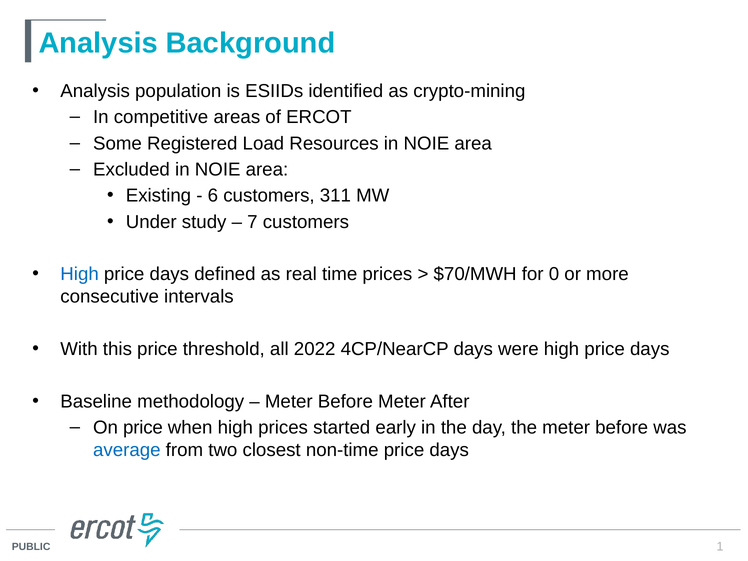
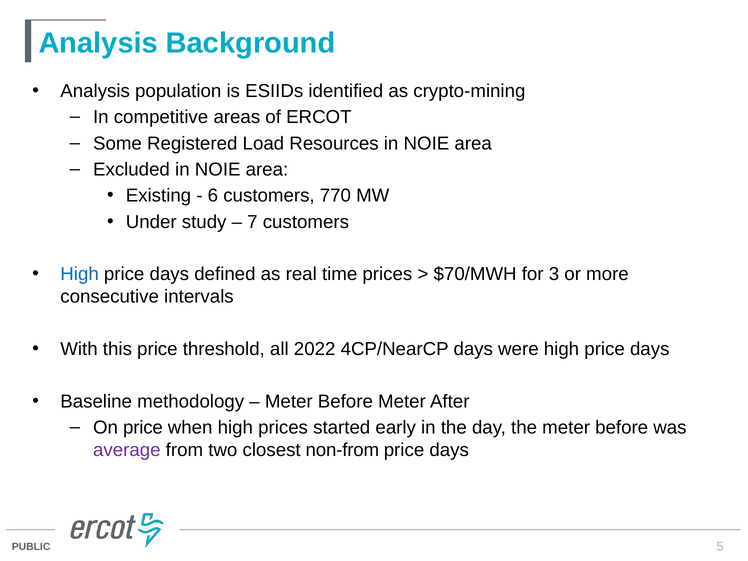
311: 311 -> 770 (335, 196)
0: 0 -> 3 (554, 274)
average colour: blue -> purple (127, 450)
non-time: non-time -> non-from (342, 450)
1: 1 -> 5 (720, 547)
